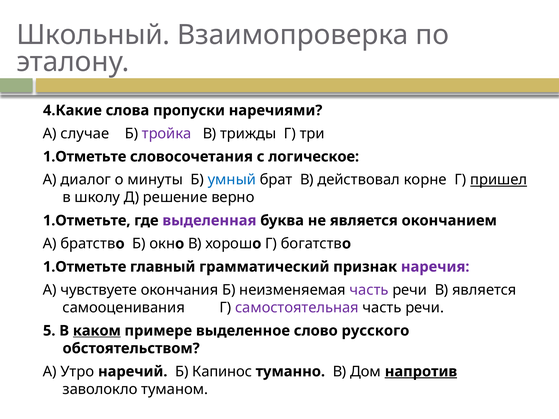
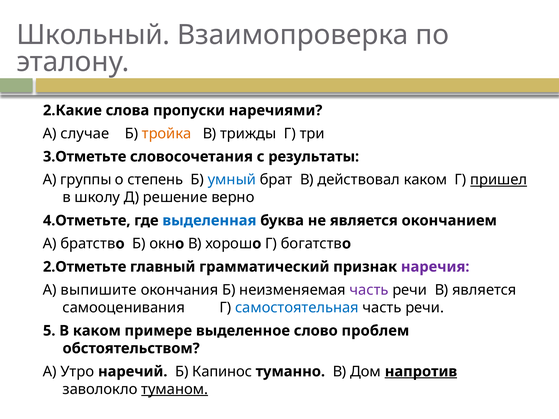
4.Какие: 4.Какие -> 2.Какие (72, 110)
тройка colour: purple -> orange (167, 134)
1.Отметьте: 1.Отметьте -> 3.Отметьте (85, 157)
логическое: логическое -> результаты (314, 157)
диалог: диалог -> группы (86, 180)
минуты: минуты -> степень (155, 180)
действовал корне: корне -> каком (425, 180)
1.Отметьте: 1.Отметьте -> 4.Отметьте (87, 221)
выделенная colour: purple -> blue (209, 221)
1.Отметьте: 1.Отметьте -> 2.Отметьте (85, 267)
чувствуете: чувствуете -> выпишите (99, 290)
самостоятельная colour: purple -> blue (297, 308)
каком underline: present -> none (97, 331)
русского: русского -> проблем (375, 331)
туманом underline: none -> present (175, 389)
